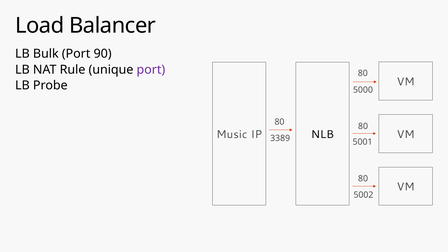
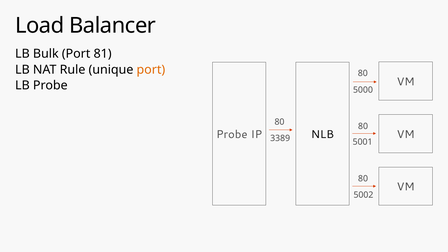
90: 90 -> 81 (103, 54)
port colour: purple -> orange (151, 70)
Music: Music -> Probe (232, 135)
